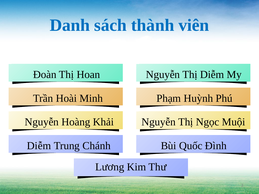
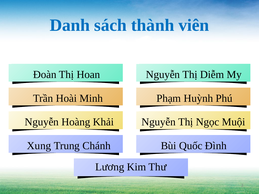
Diễm: Diễm -> Xung (39, 146)
